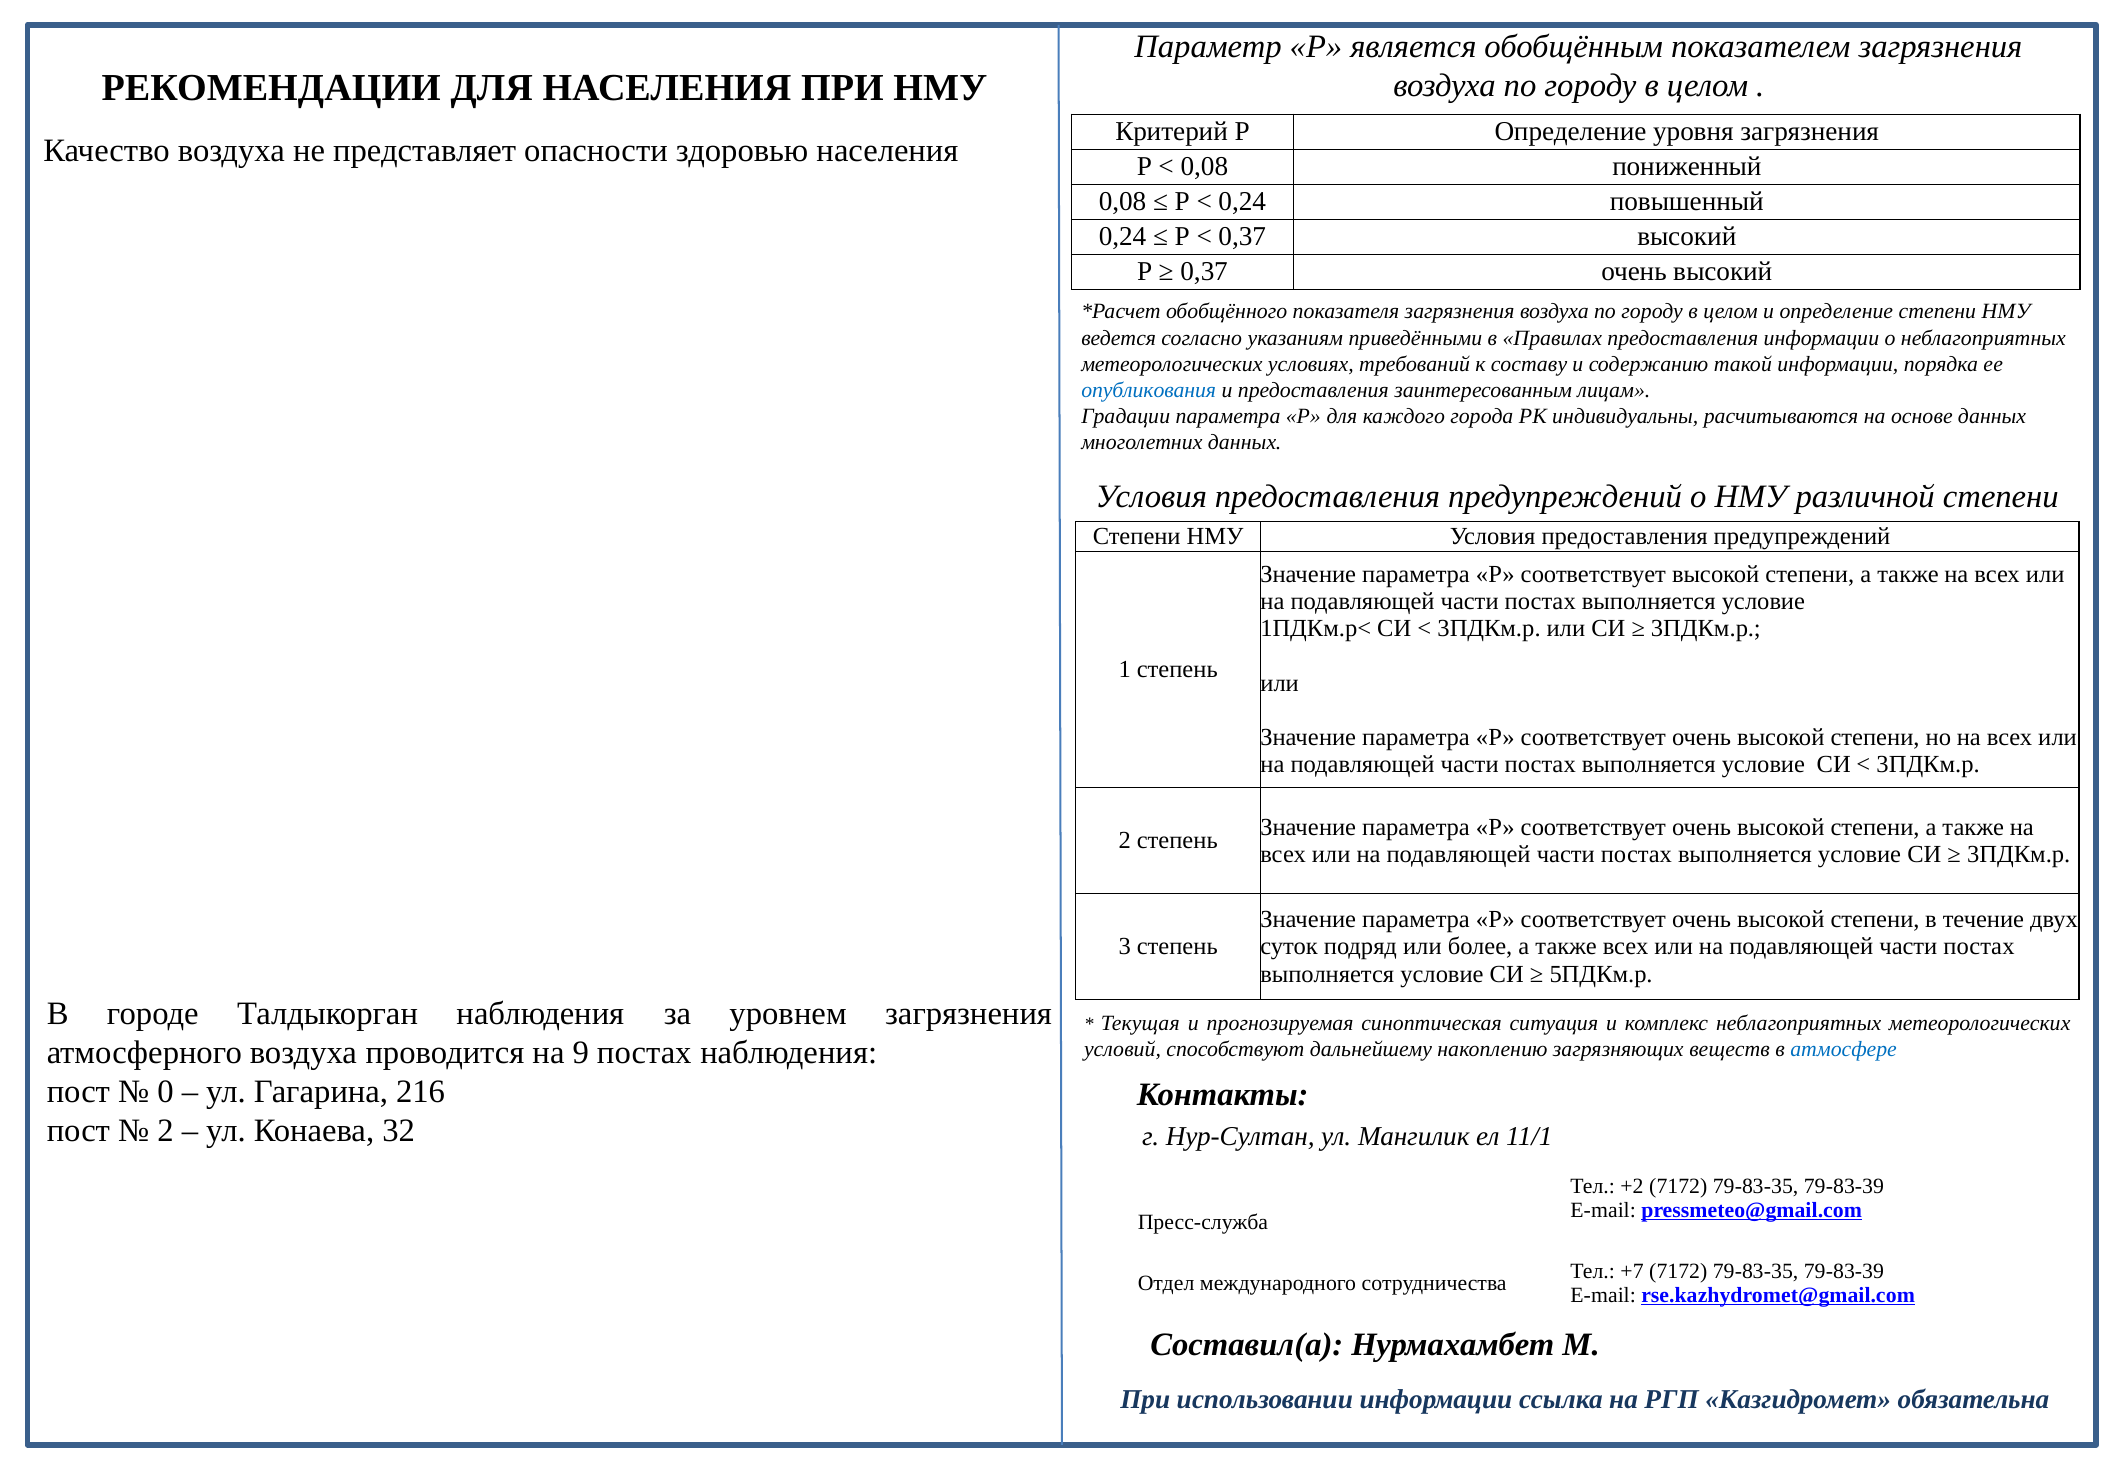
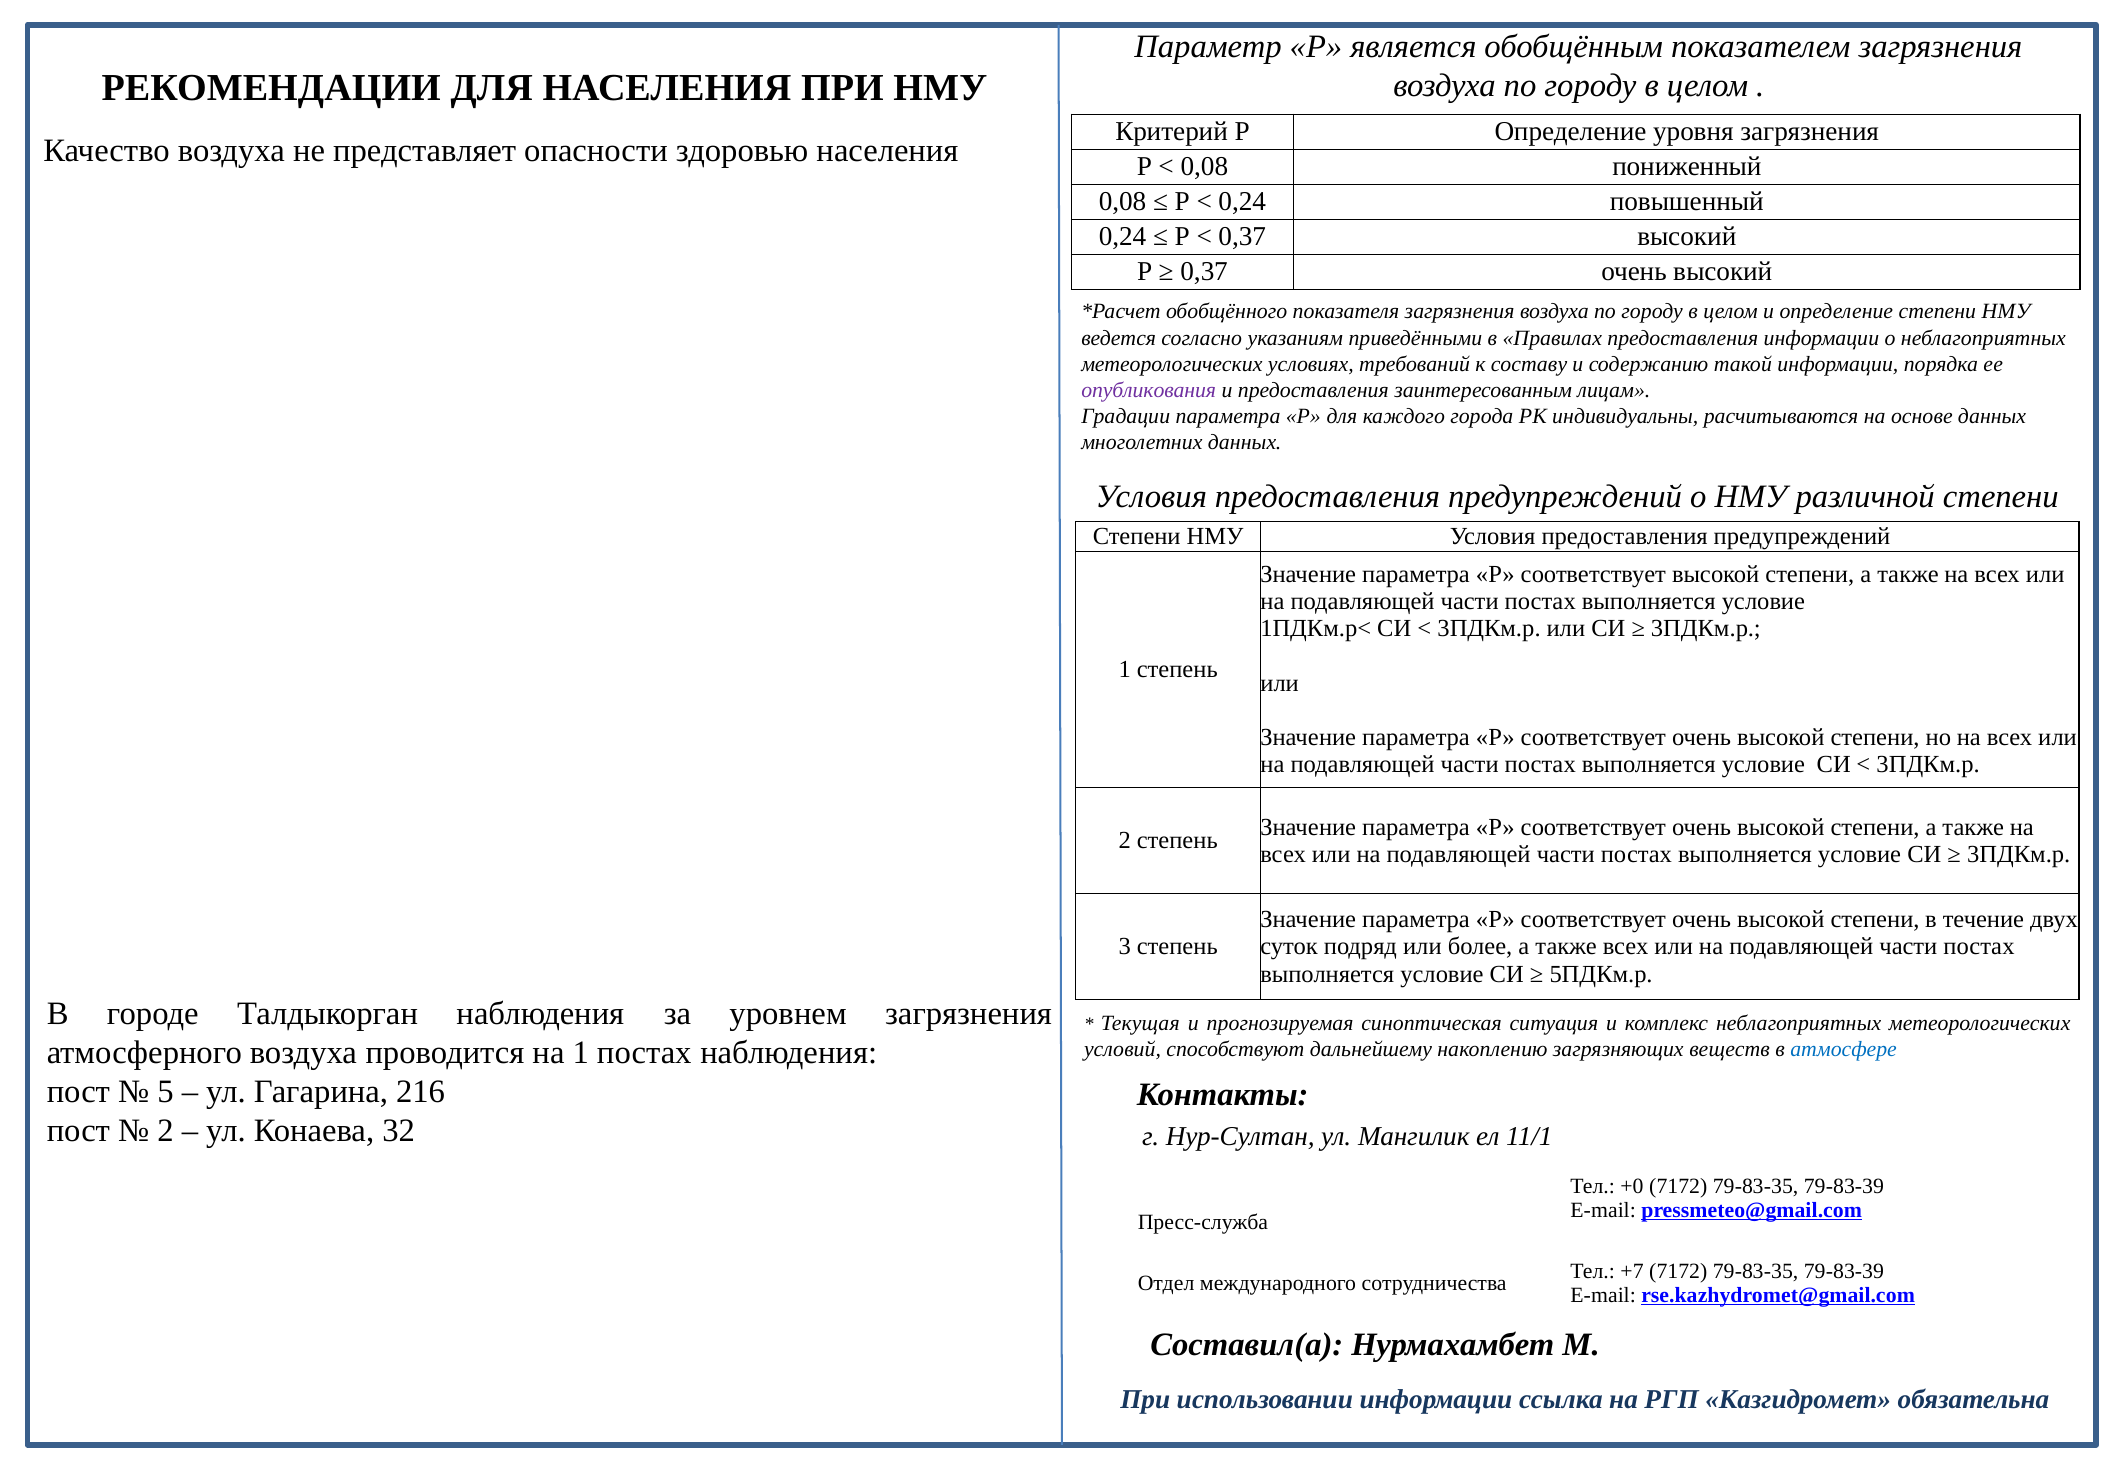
опубликования colour: blue -> purple (1149, 390)
на 9: 9 -> 1 (581, 1053)
0: 0 -> 5 (165, 1092)
+2: +2 -> +0 (1632, 1186)
